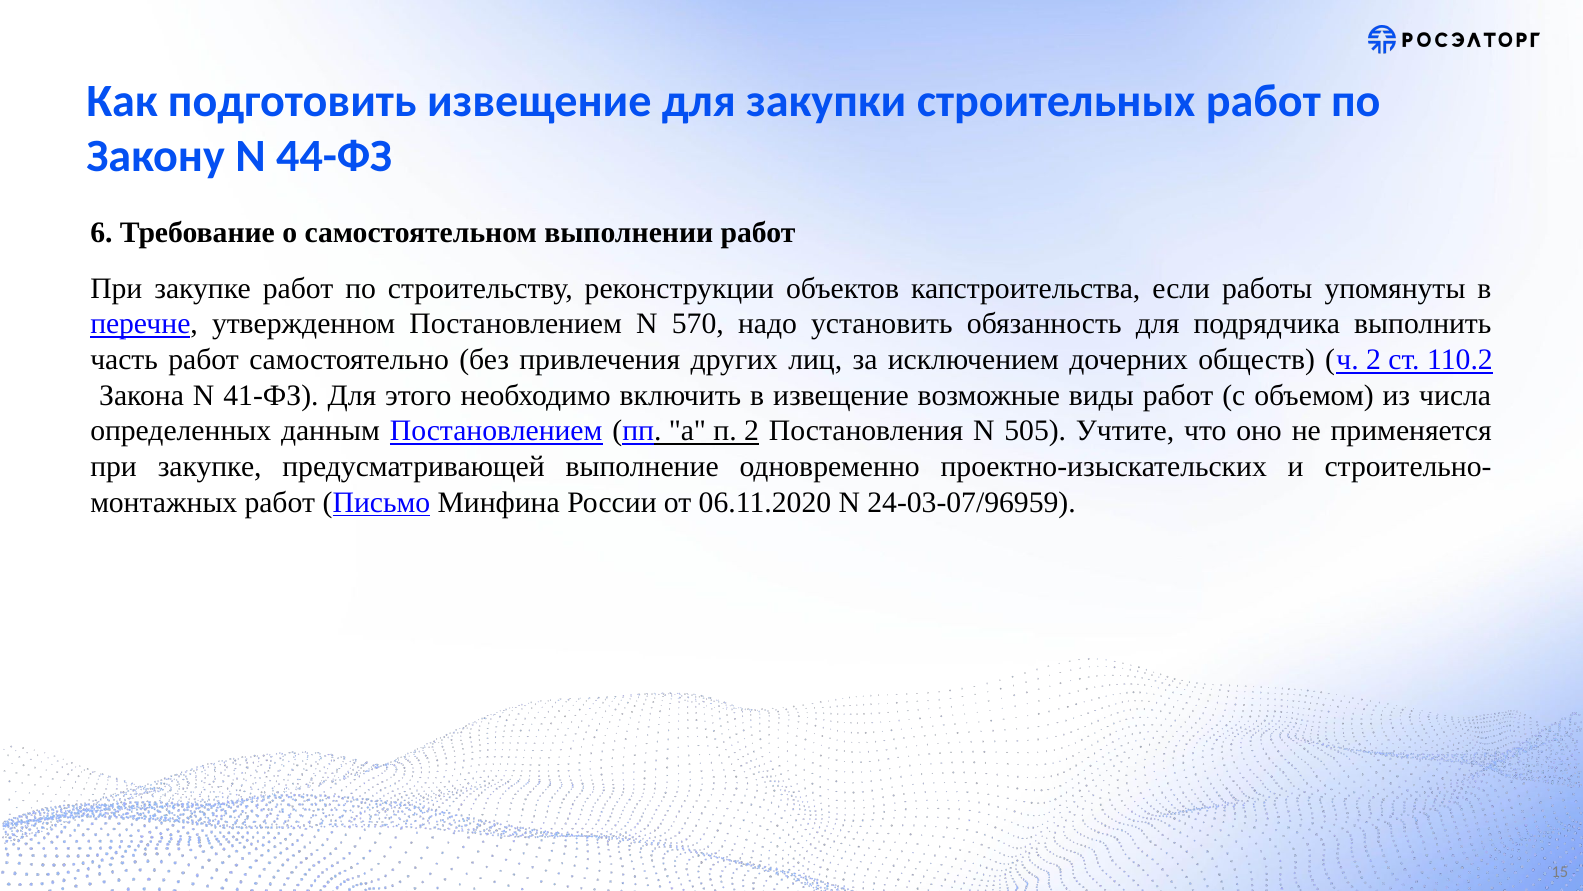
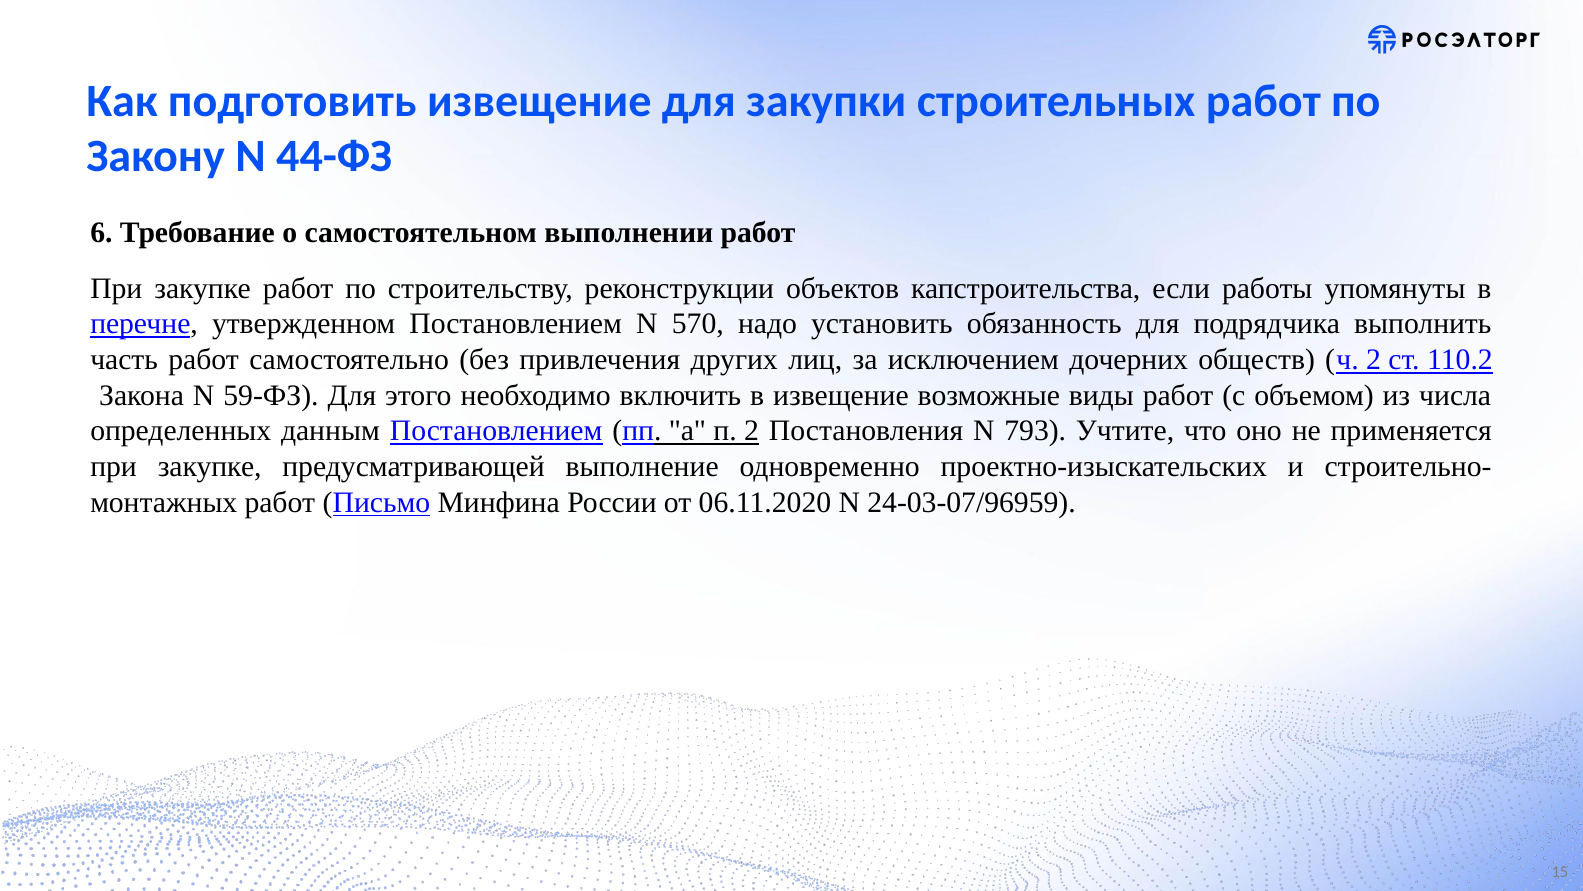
41-ФЗ: 41-ФЗ -> 59-ФЗ (271, 395)
505: 505 -> 793 (1035, 431)
